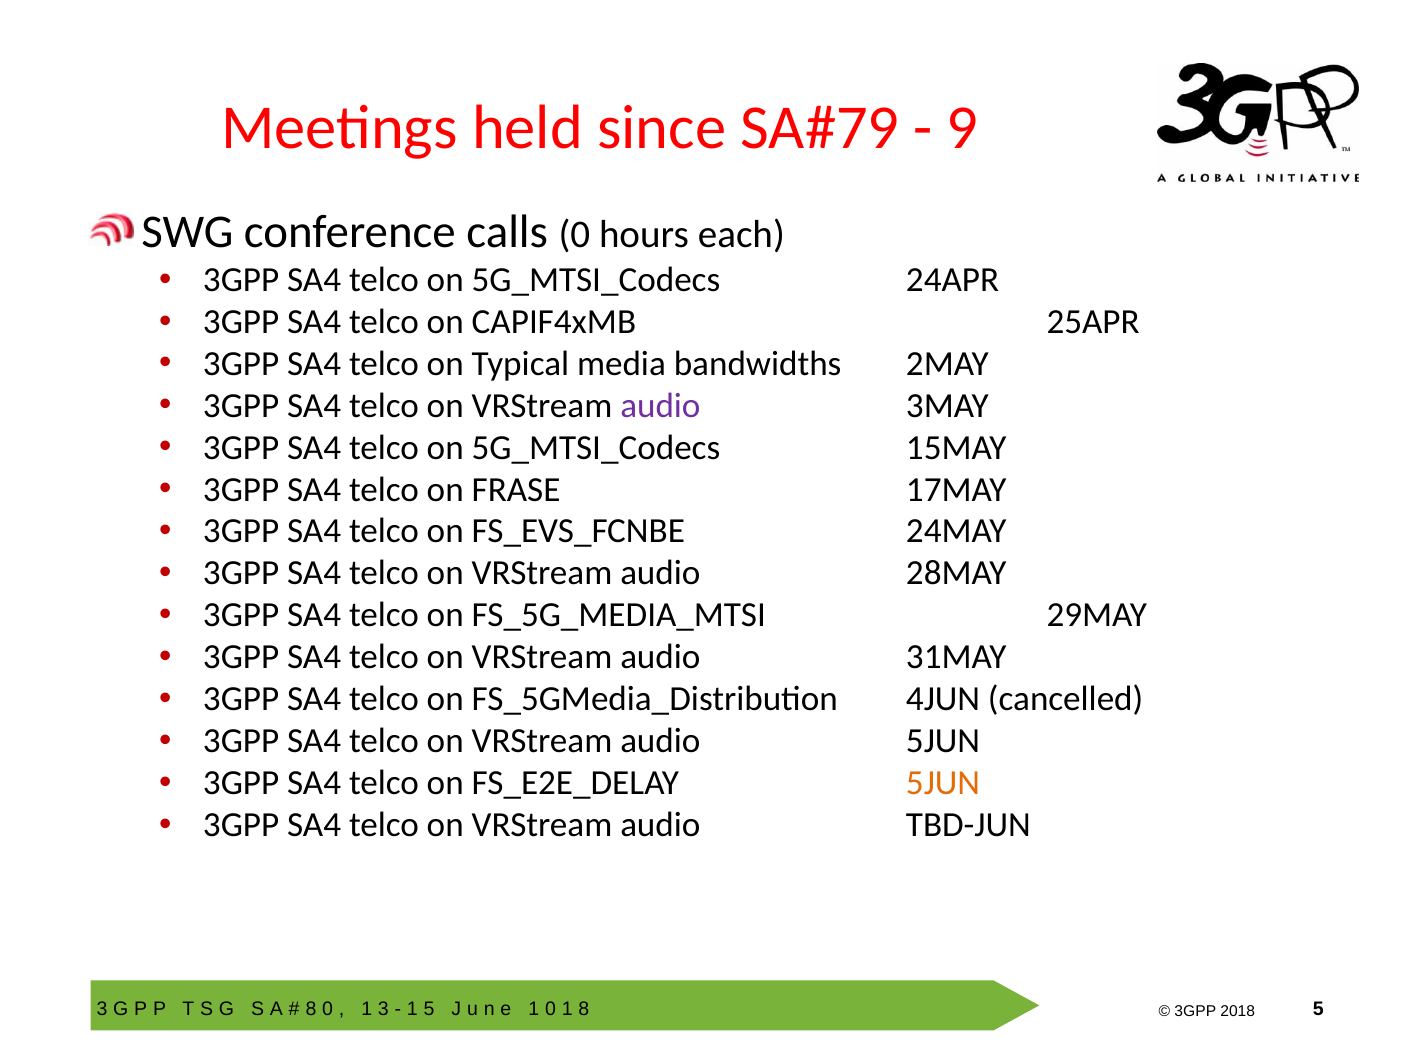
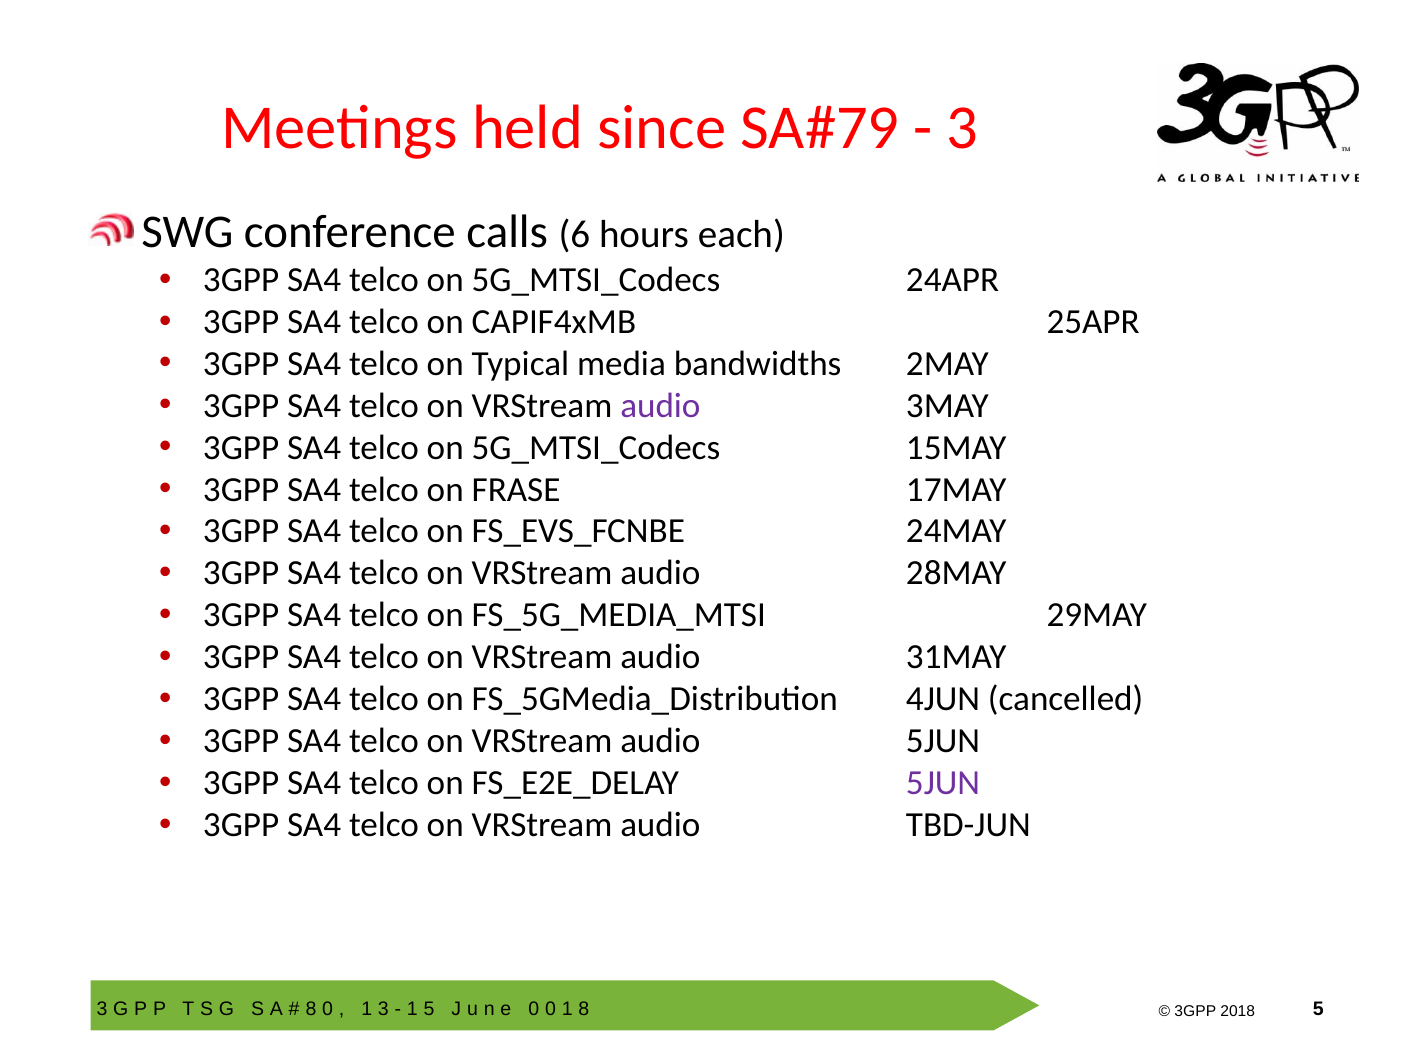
9: 9 -> 3 (963, 127)
calls 0: 0 -> 6 (574, 234)
5JUN colour: orange -> purple (943, 783)
1: 1 -> 0 (534, 1008)
